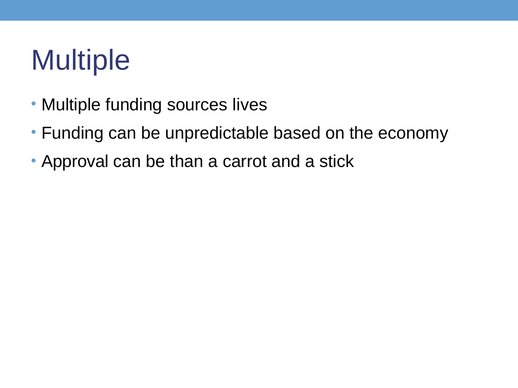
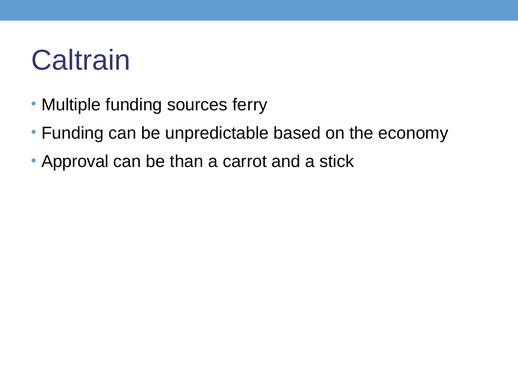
Multiple: Multiple -> Caltrain (81, 60)
lives: lives -> ferry (250, 105)
